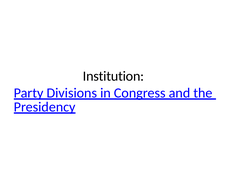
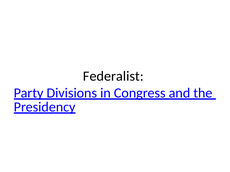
Institution: Institution -> Federalist (113, 76)
